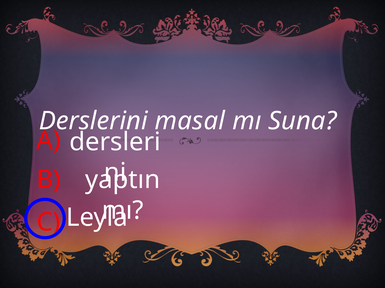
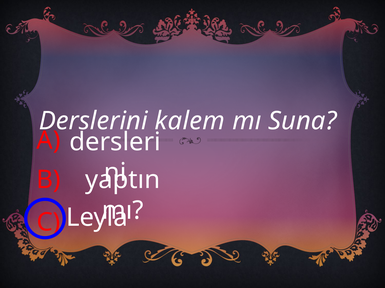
masal: masal -> kalem (190, 121)
